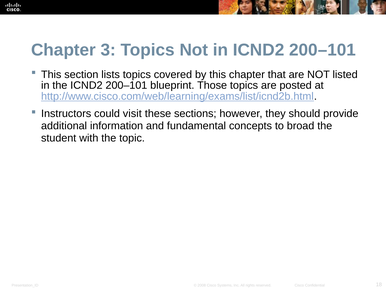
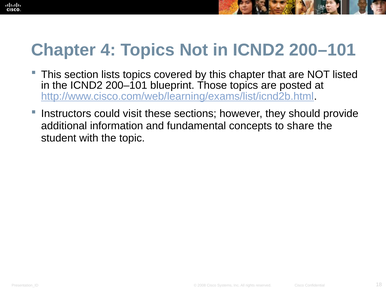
3: 3 -> 4 (108, 50)
broad: broad -> share (301, 126)
